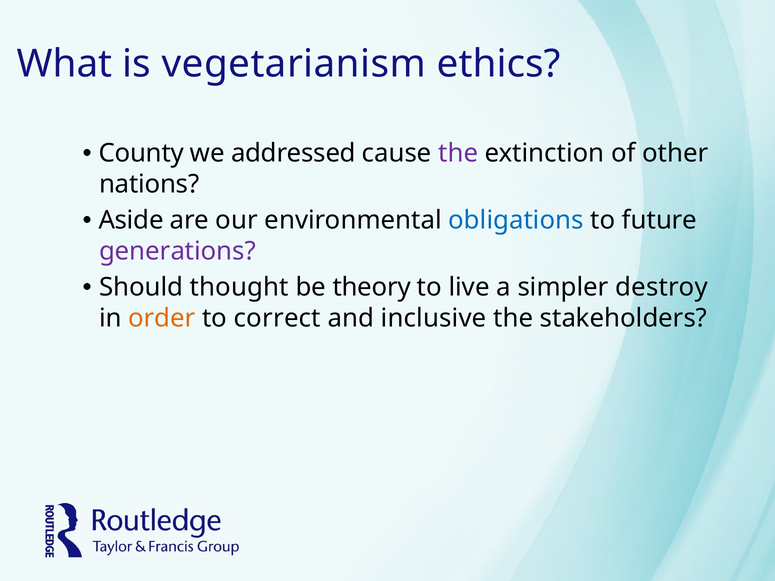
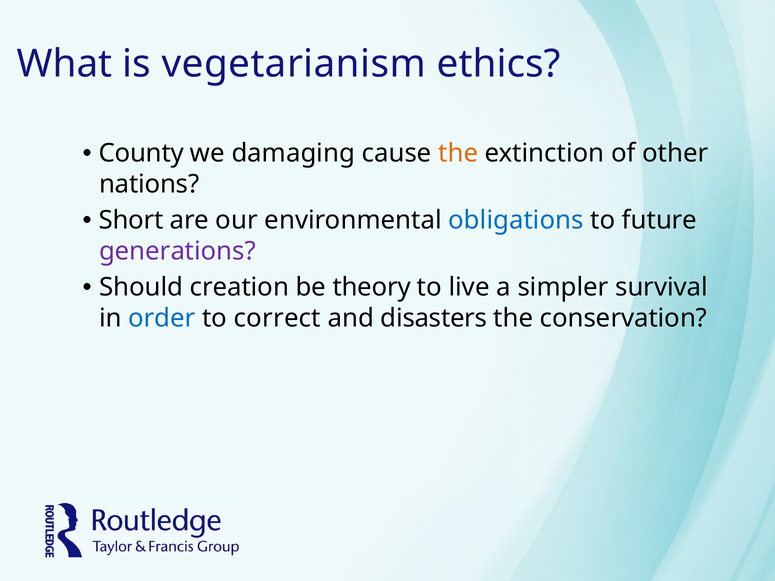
addressed: addressed -> damaging (293, 153)
the colour: purple -> orange (458, 153)
Aside: Aside -> Short (131, 220)
thought: thought -> creation (239, 287)
destroy: destroy -> survival (662, 287)
order colour: orange -> blue (162, 318)
inclusive: inclusive -> disasters (434, 318)
stakeholders: stakeholders -> conservation (624, 318)
